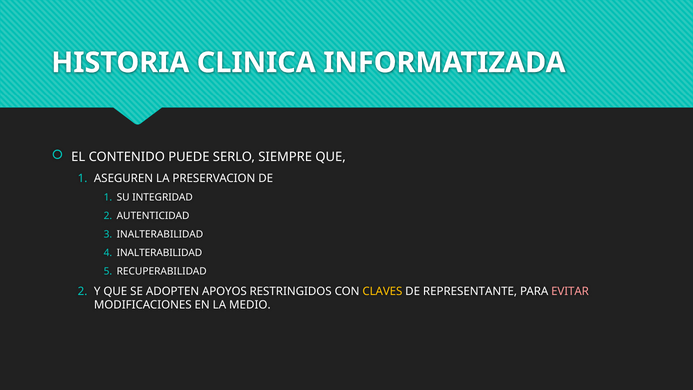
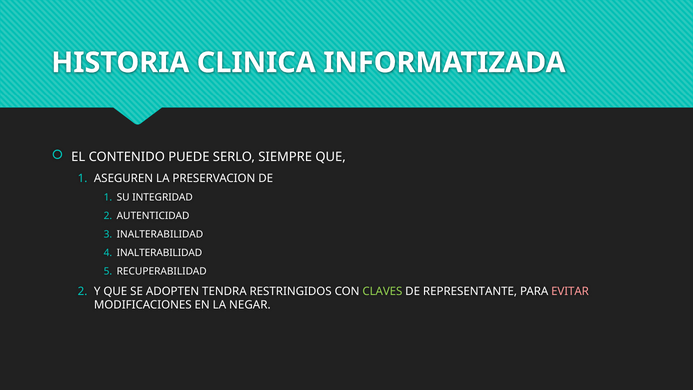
APOYOS: APOYOS -> TENDRA (224, 291)
CLAVES colour: yellow -> light green (382, 291)
MEDIO: MEDIO -> NEGAR (250, 305)
